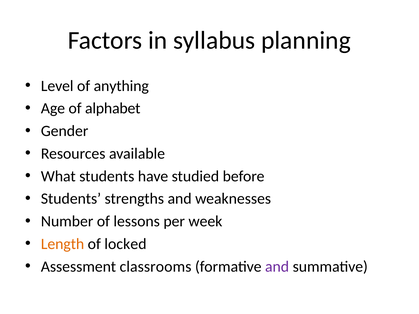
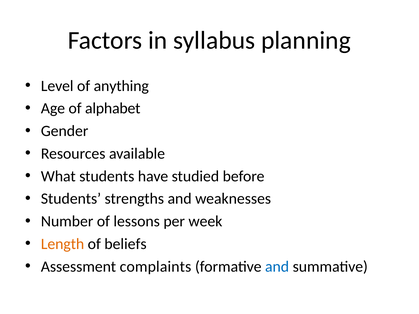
locked: locked -> beliefs (125, 244)
classrooms: classrooms -> complaints (155, 267)
and colour: purple -> blue (277, 267)
